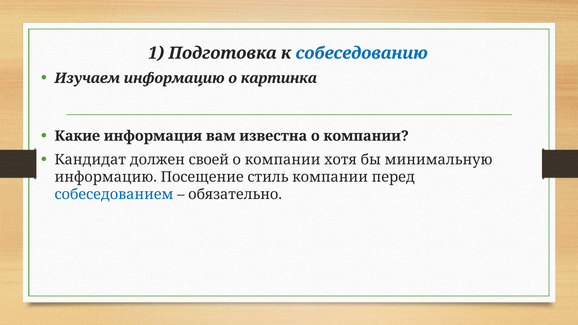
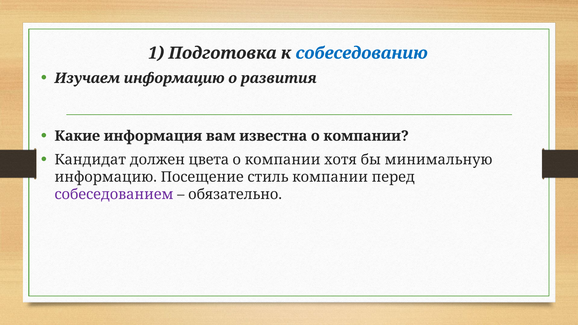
картинка: картинка -> развития (279, 78)
своей: своей -> цвета (209, 160)
собеседованием colour: blue -> purple (114, 195)
